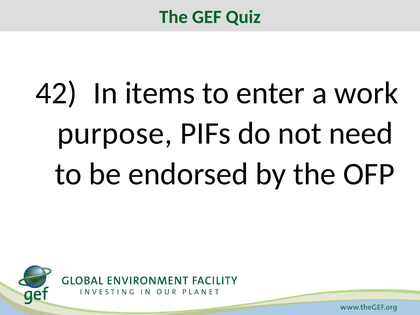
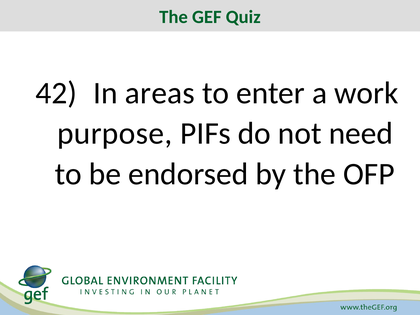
items: items -> areas (160, 93)
